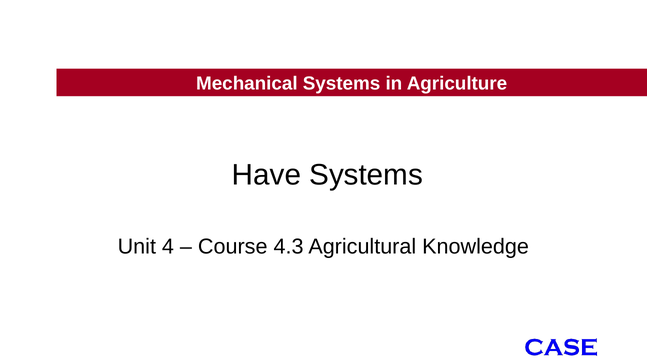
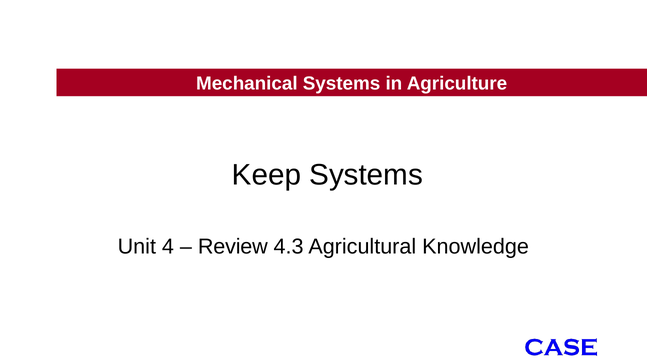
Have: Have -> Keep (266, 175)
Course: Course -> Review (233, 247)
